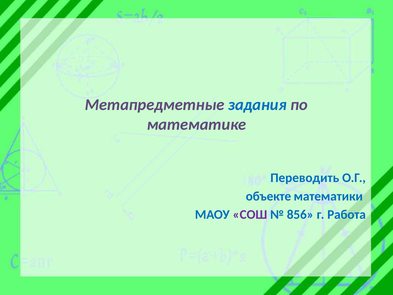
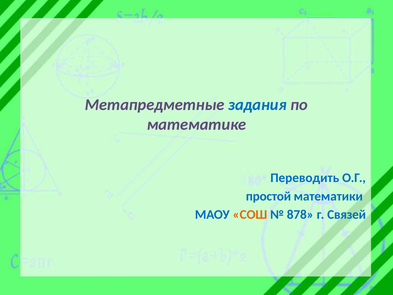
объекте: объекте -> простой (268, 196)
СОШ colour: purple -> orange (250, 214)
856: 856 -> 878 (300, 214)
Работа: Работа -> Связей (347, 214)
